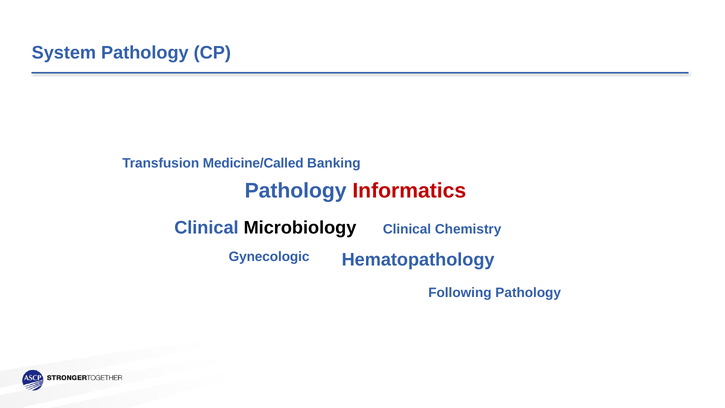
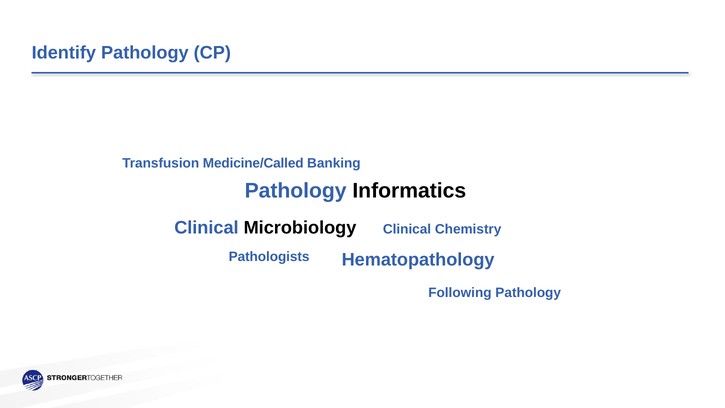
System: System -> Identify (64, 53)
Informatics colour: red -> black (409, 191)
Gynecologic: Gynecologic -> Pathologists (269, 256)
